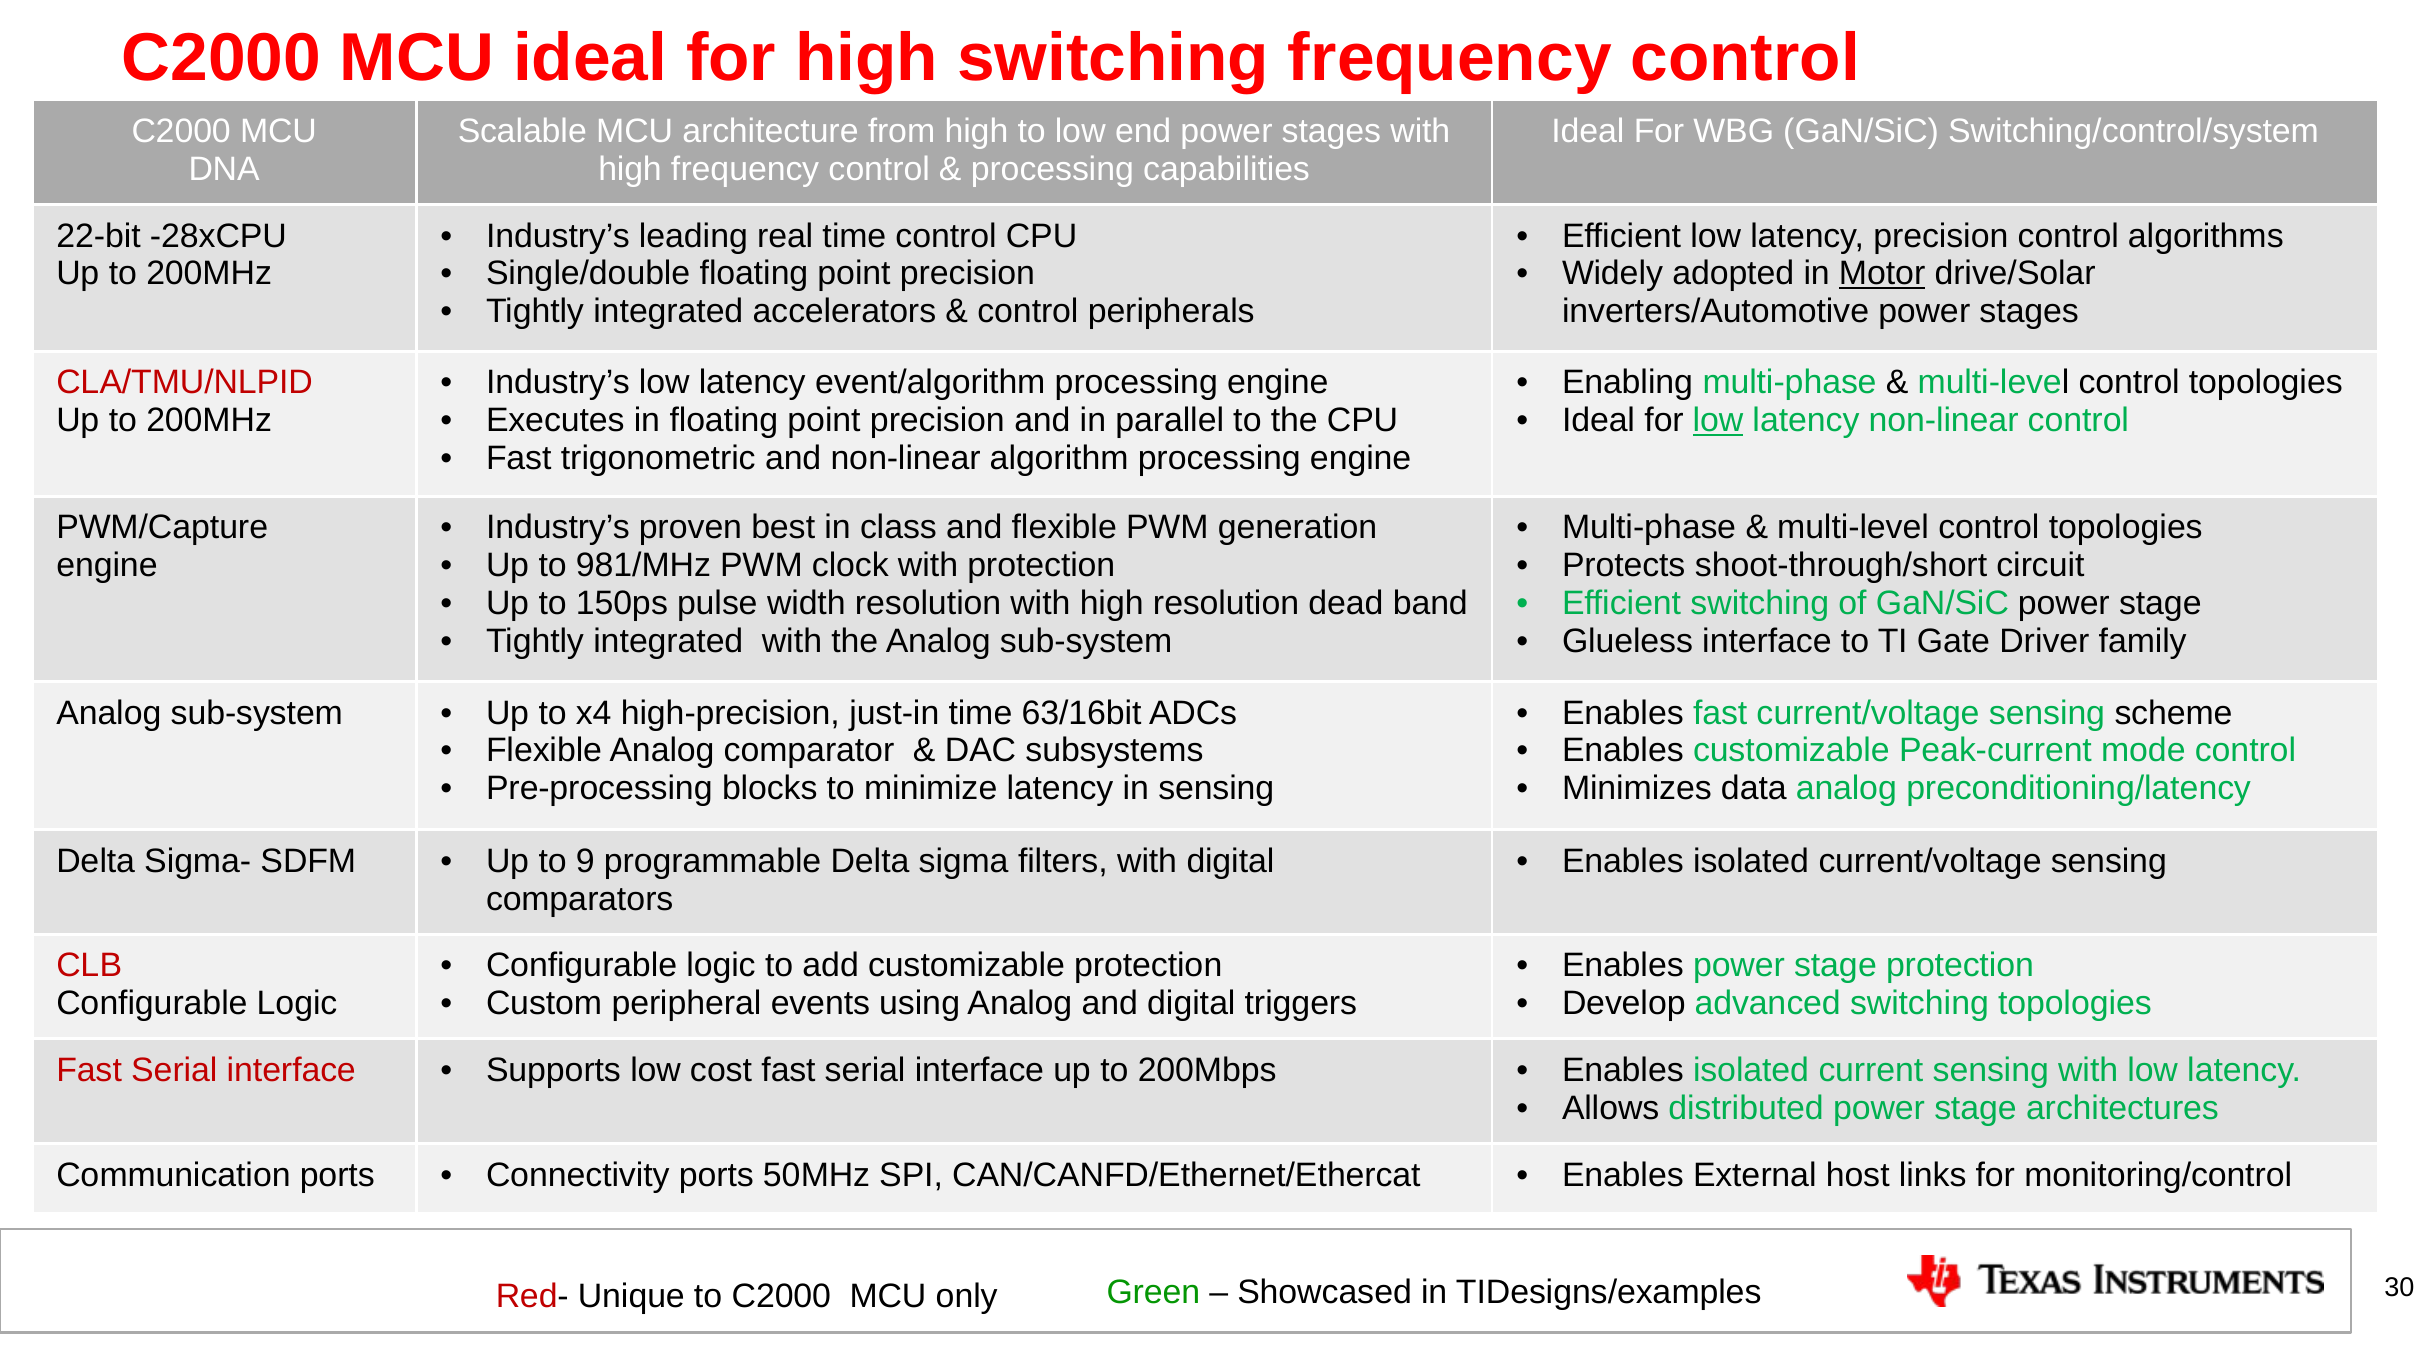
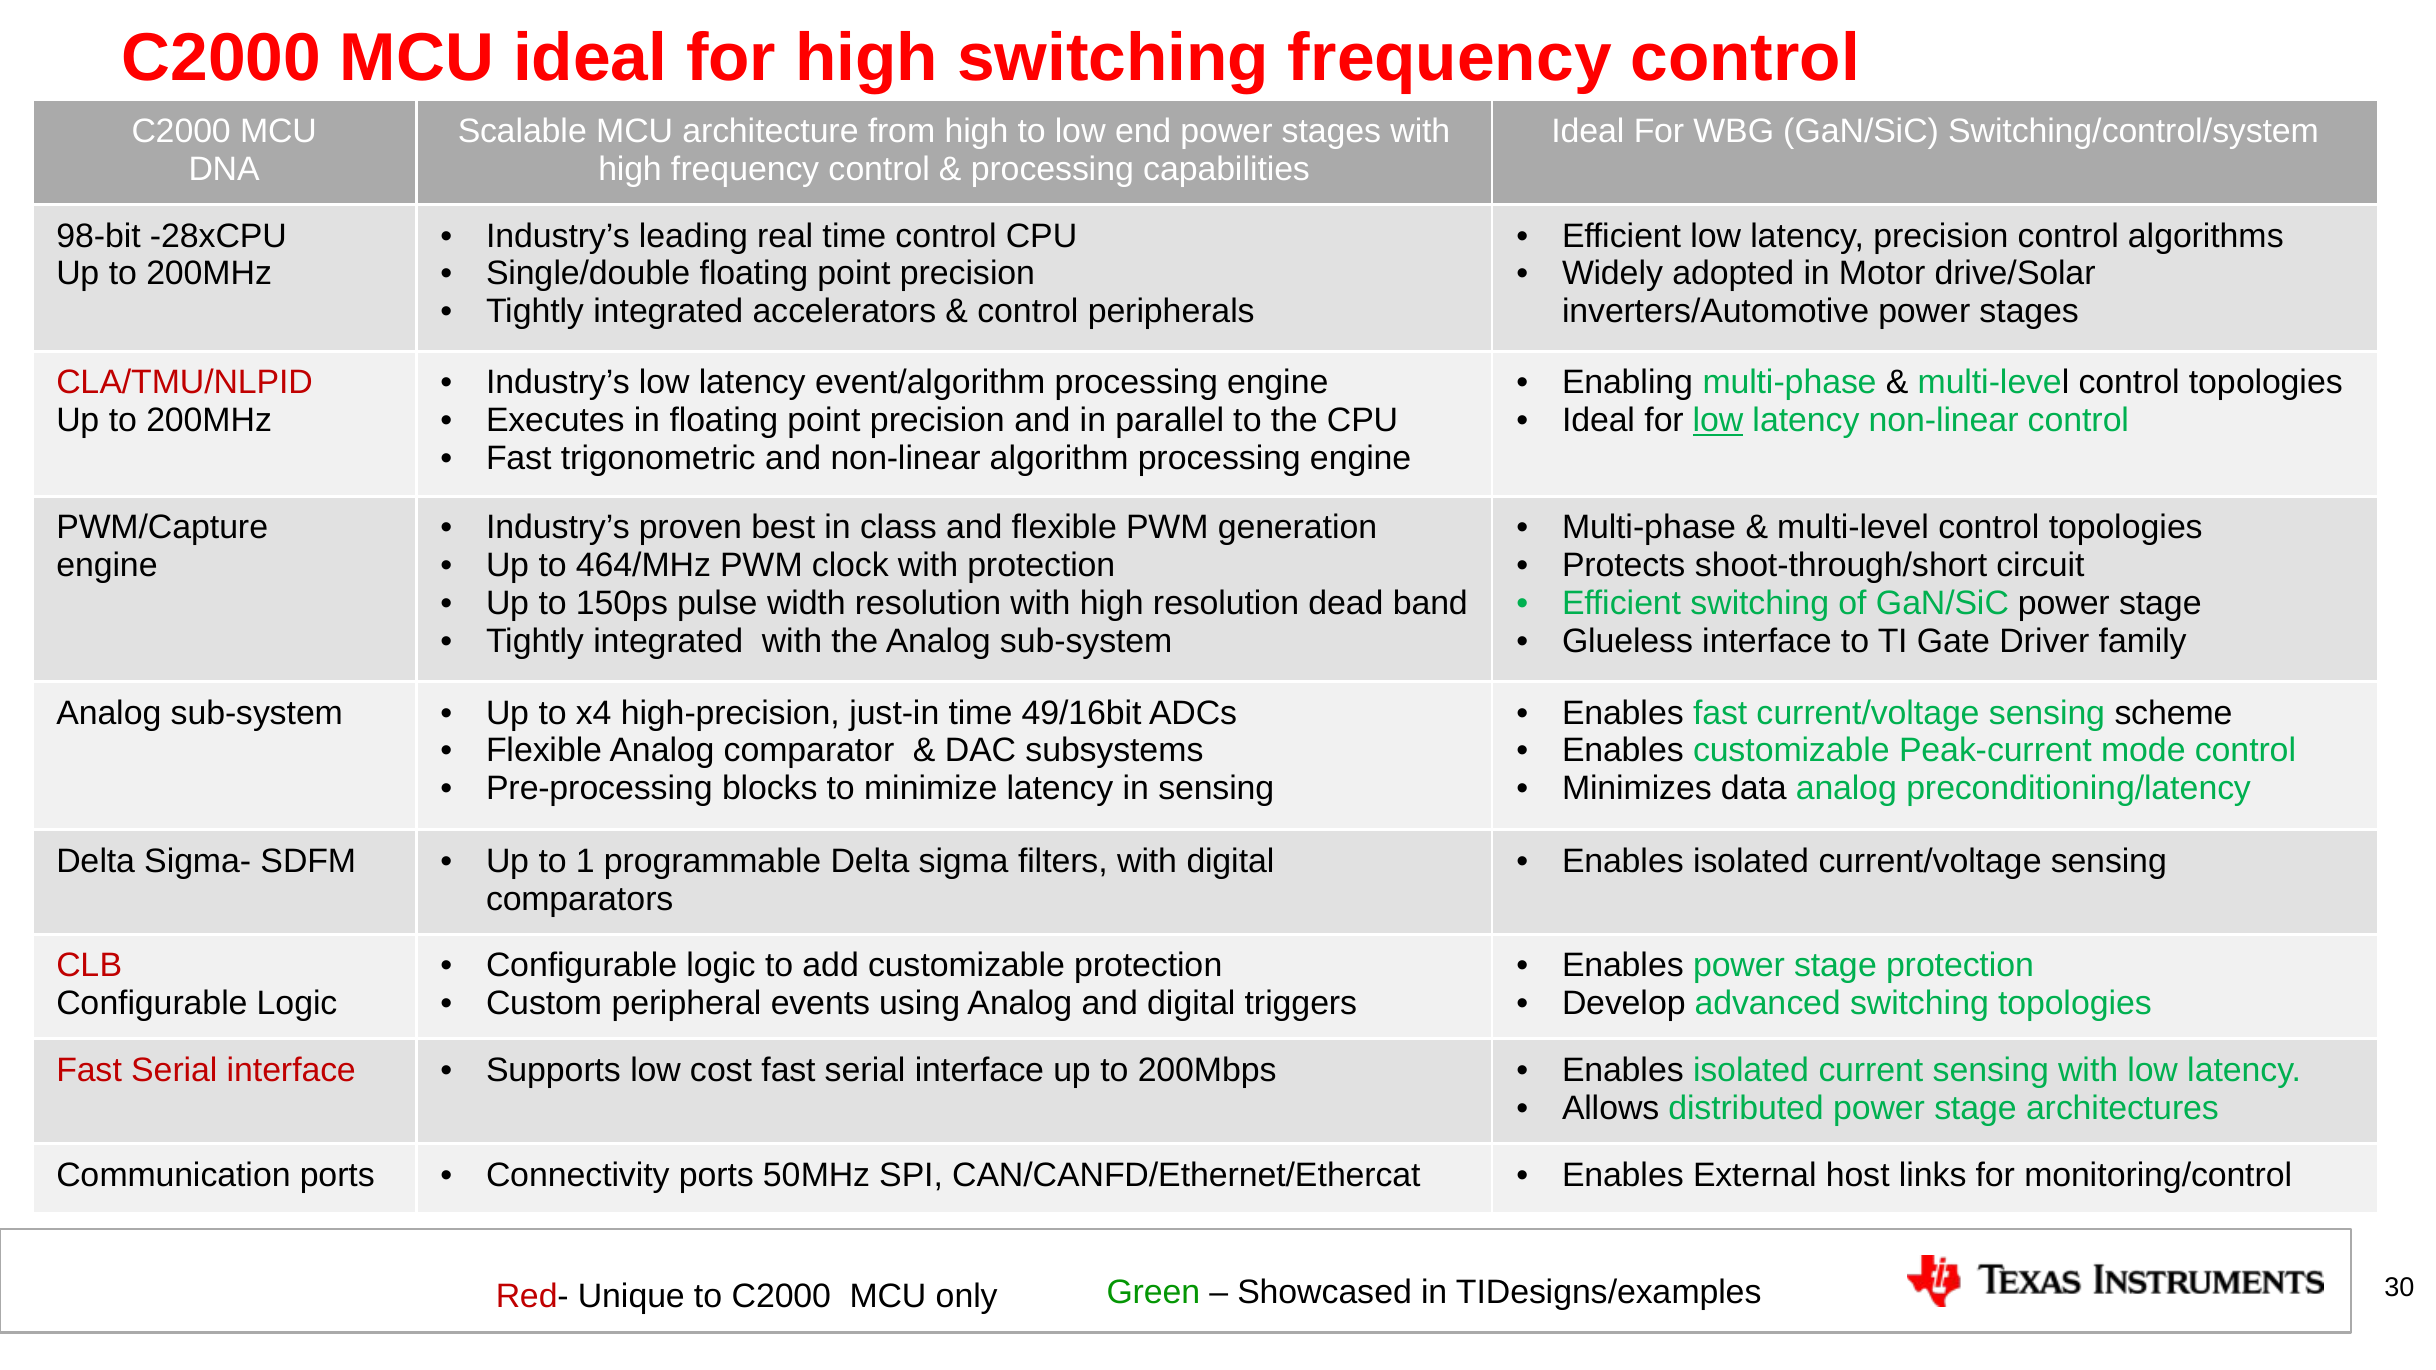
22-bit: 22-bit -> 98-bit (99, 236)
Motor underline: present -> none (1882, 274)
981/MHz: 981/MHz -> 464/MHz (643, 566)
63/16bit: 63/16bit -> 49/16bit (1082, 713)
9: 9 -> 1 (585, 861)
